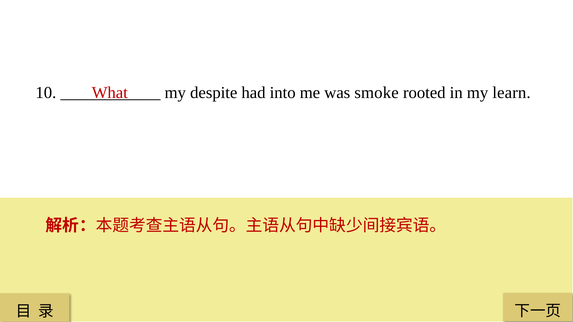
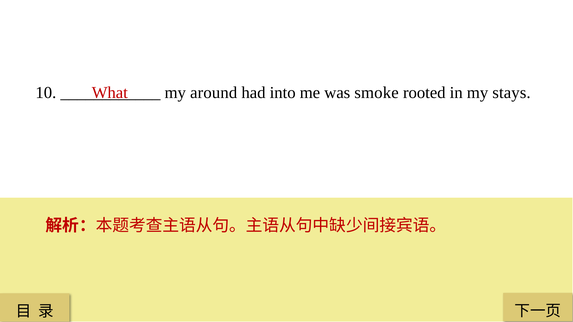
despite: despite -> around (214, 93)
learn: learn -> stays (512, 93)
